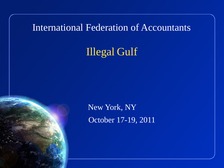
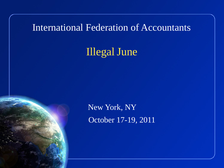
Gulf: Gulf -> June (127, 52)
